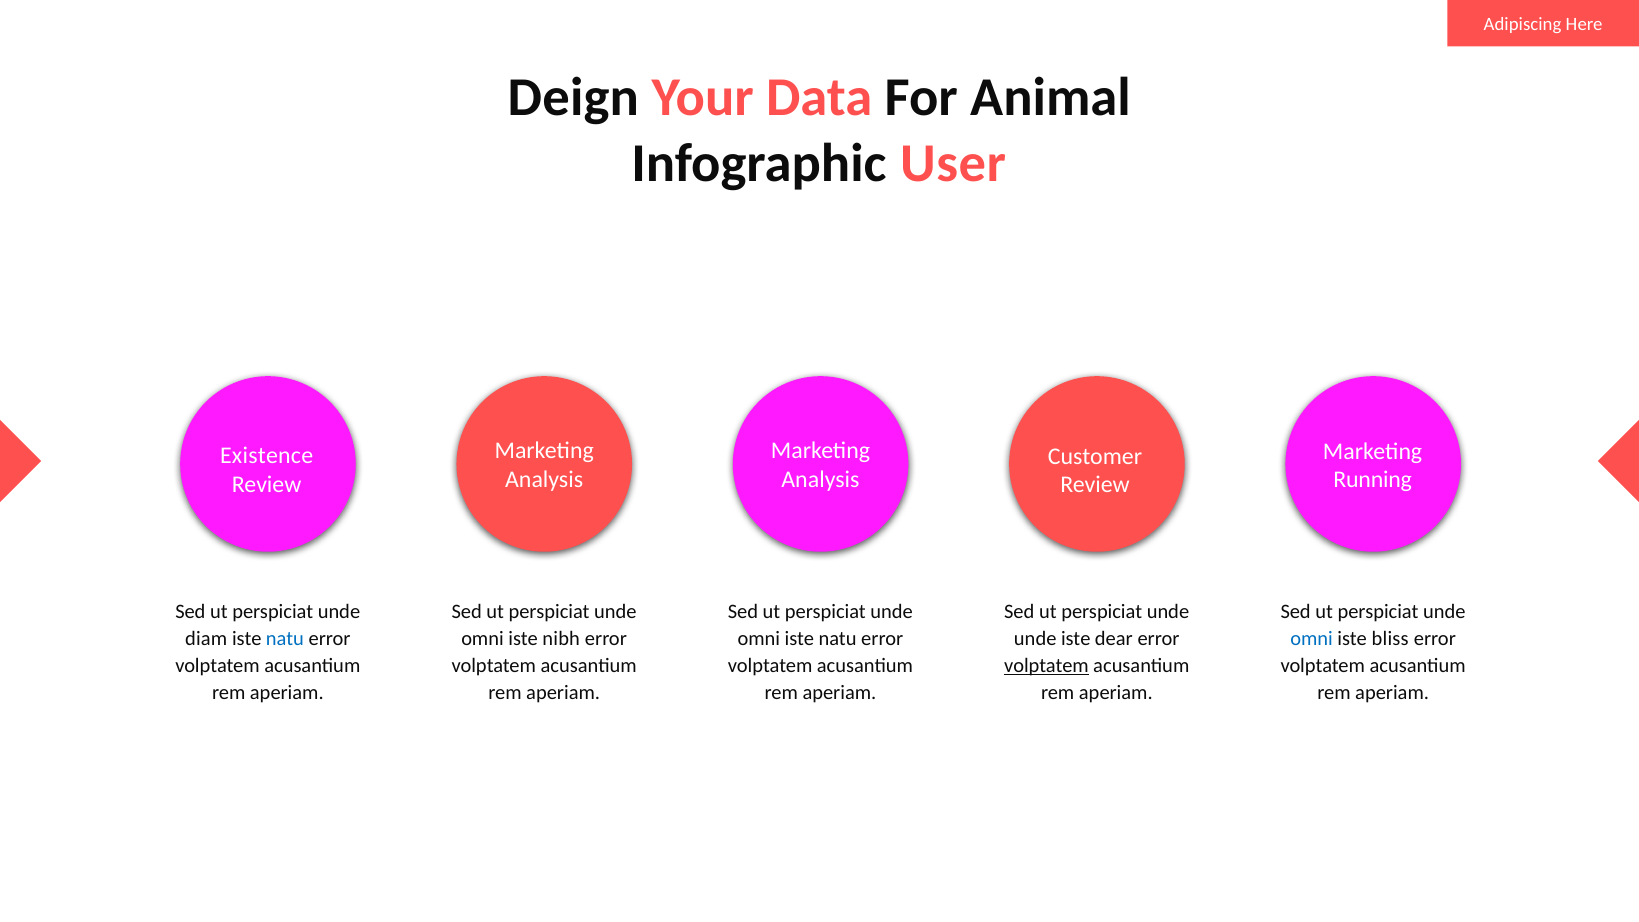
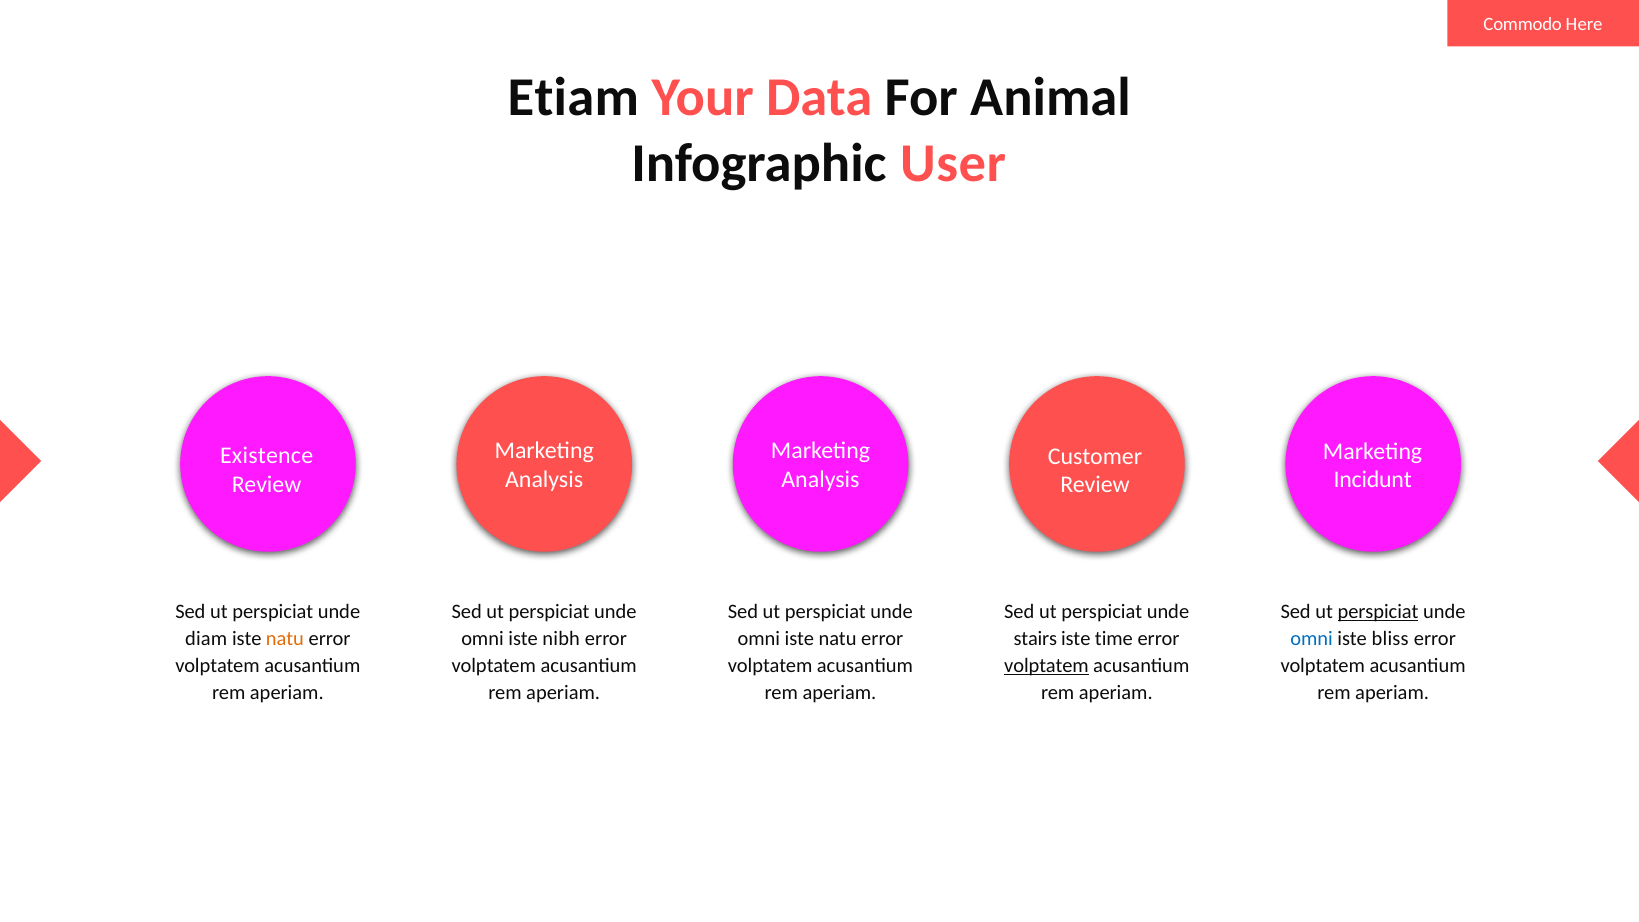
Adipiscing: Adipiscing -> Commodo (1523, 25)
Deign: Deign -> Etiam (573, 98)
Running: Running -> Incidunt (1373, 480)
perspiciat underline: none -> present (1378, 611)
natu colour: blue -> orange (285, 638)
unde: unde -> stairs (1035, 638)
dear: dear -> time (1114, 638)
